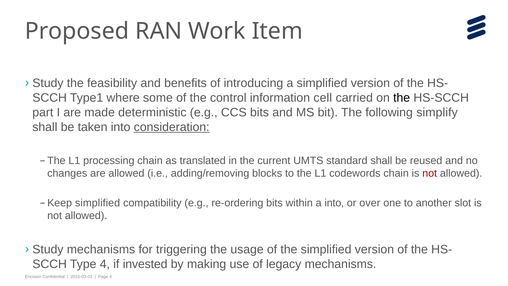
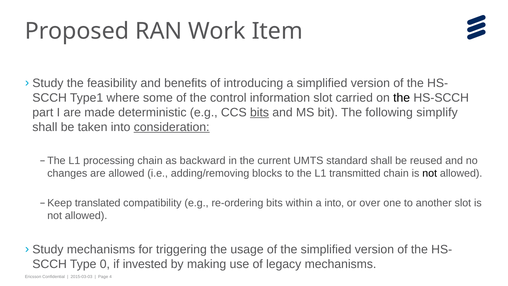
information cell: cell -> slot (323, 98)
bits underline: none -> present (260, 112)
translated: translated -> backward (203, 160)
codewords: codewords -> transmitted (355, 173)
not colour: red -> black (430, 173)
Keep simplified: simplified -> translated (98, 203)
Type 4: 4 -> 0 (105, 264)
